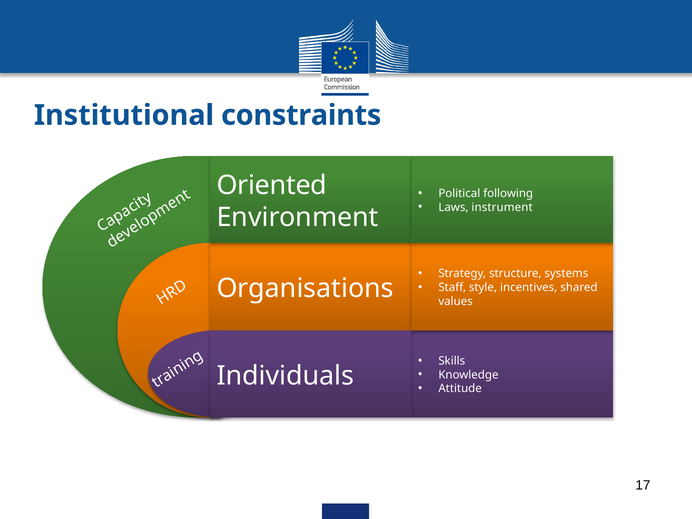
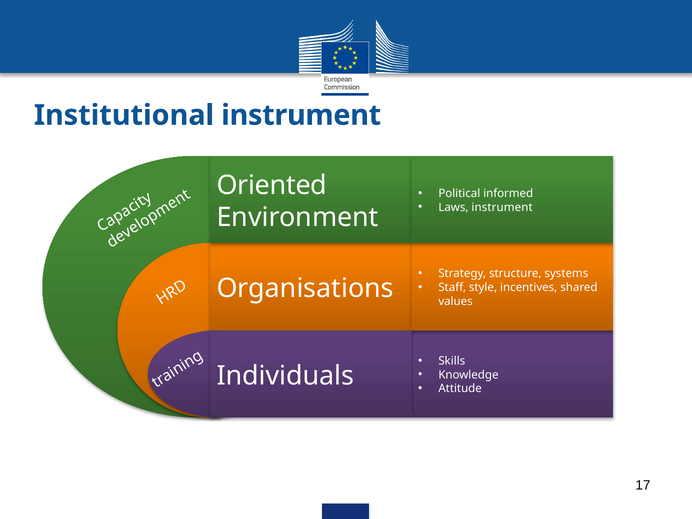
Institutional constraints: constraints -> instrument (301, 115)
following: following -> informed (508, 193)
